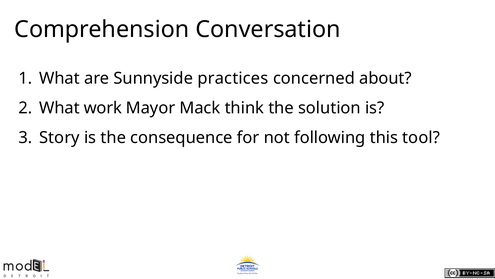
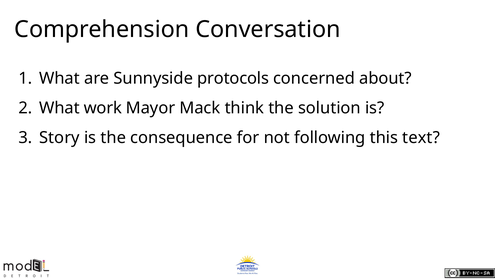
practices: practices -> protocols (233, 78)
tool: tool -> text (421, 137)
